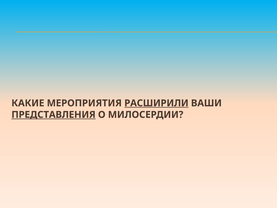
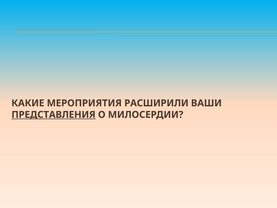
РАСШИРИЛИ underline: present -> none (156, 103)
